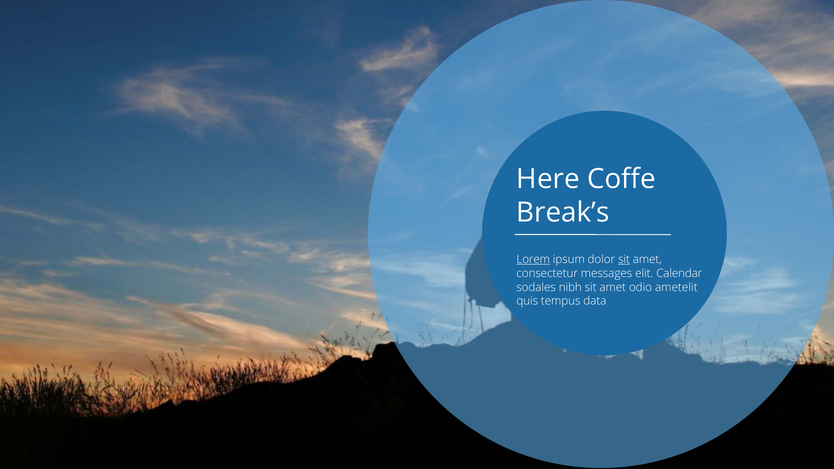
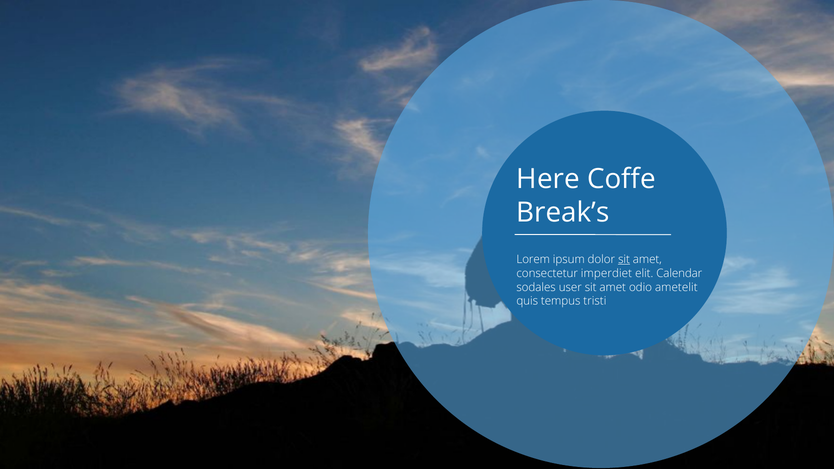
Lorem underline: present -> none (533, 259)
messages: messages -> imperdiet (606, 273)
nibh: nibh -> user (570, 287)
data: data -> tristi (595, 301)
